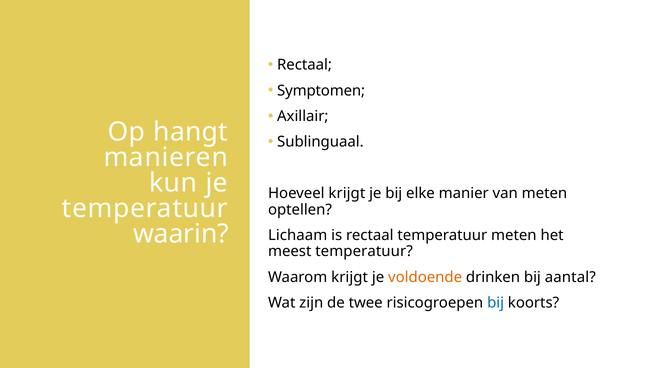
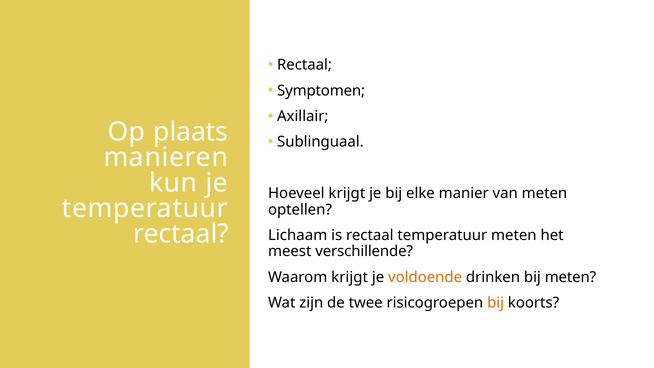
hangt: hangt -> plaats (191, 132)
waarin: waarin -> rectaal (181, 234)
meest temperatuur: temperatuur -> verschillende (364, 251)
bij aantal: aantal -> meten (570, 277)
bij colour: blue -> orange (496, 303)
